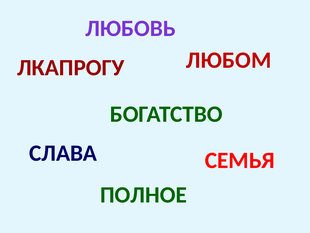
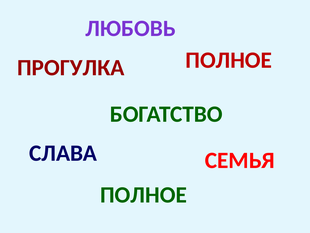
ЛЮБОМ: ЛЮБОМ -> ПОЛНОЕ (229, 60)
ЛКАПРОГУ: ЛКАПРОГУ -> ПРОГУЛКА (71, 67)
